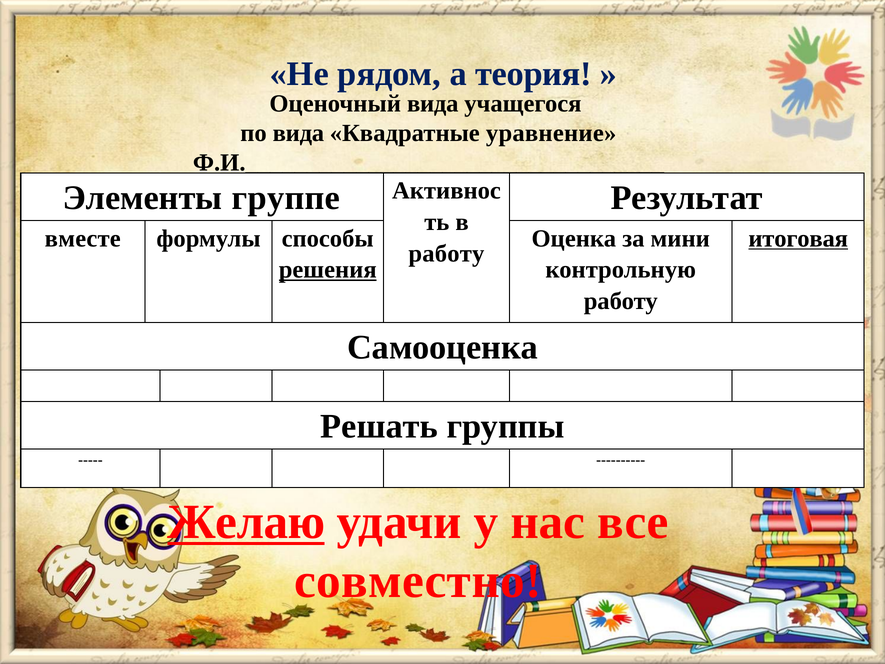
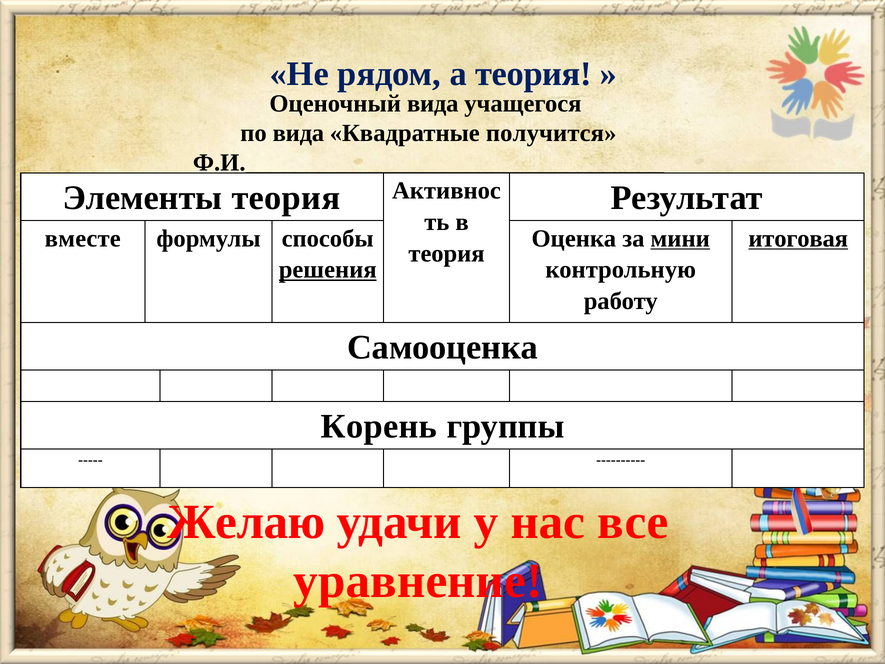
уравнение: уравнение -> получится (551, 133)
Элементы группе: группе -> теория (286, 198)
мини underline: none -> present (680, 238)
работу: работу -> теория (447, 254)
Решать: Решать -> Корень (379, 426)
Желаю underline: present -> none (246, 522)
совместно: совместно -> уравнение (418, 581)
